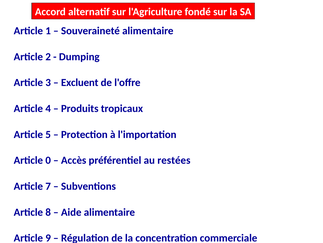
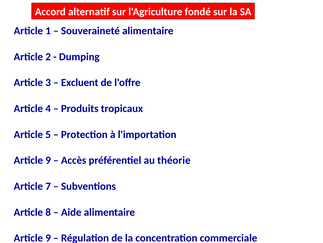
0: 0 -> 9 (48, 160)
restées: restées -> théorie (174, 160)
